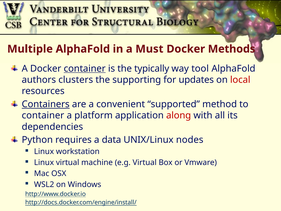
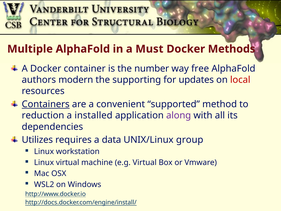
container underline: present -> none (85, 68)
typically: typically -> number (152, 68)
tool: tool -> free (200, 68)
clusters: clusters -> modern (76, 80)
container: container -> reduction (43, 115)
platform: platform -> installed (93, 115)
along colour: red -> purple (179, 115)
Python: Python -> Utilizes (37, 140)
nodes: nodes -> group (190, 140)
